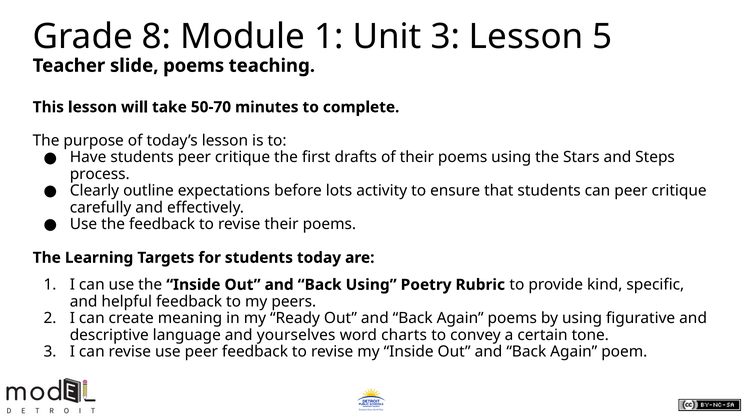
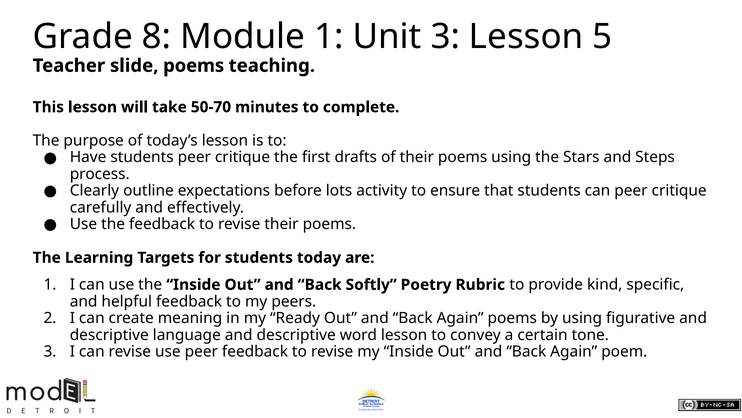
Back Using: Using -> Softly (371, 284)
language and yourselves: yourselves -> descriptive (296, 334)
word charts: charts -> lesson (404, 334)
